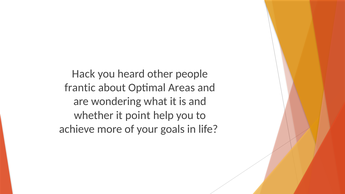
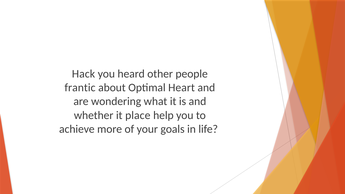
Areas: Areas -> Heart (182, 88)
point: point -> place (138, 115)
